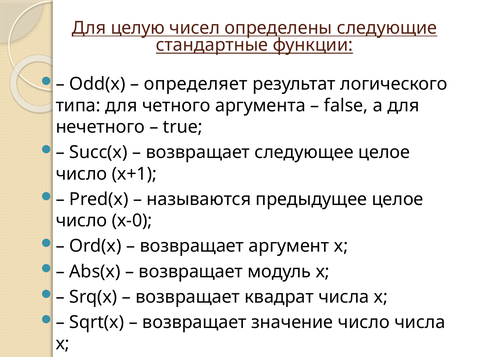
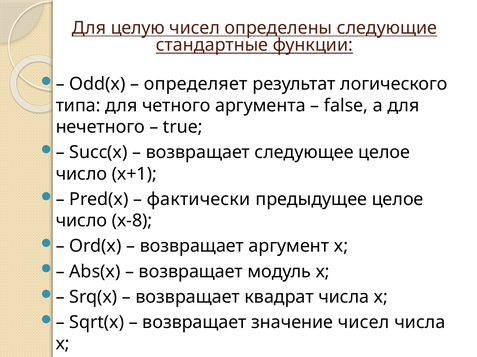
называются: называются -> фактически (199, 200)
х-0: х-0 -> х-8 (132, 221)
значение число: число -> чисел (364, 323)
